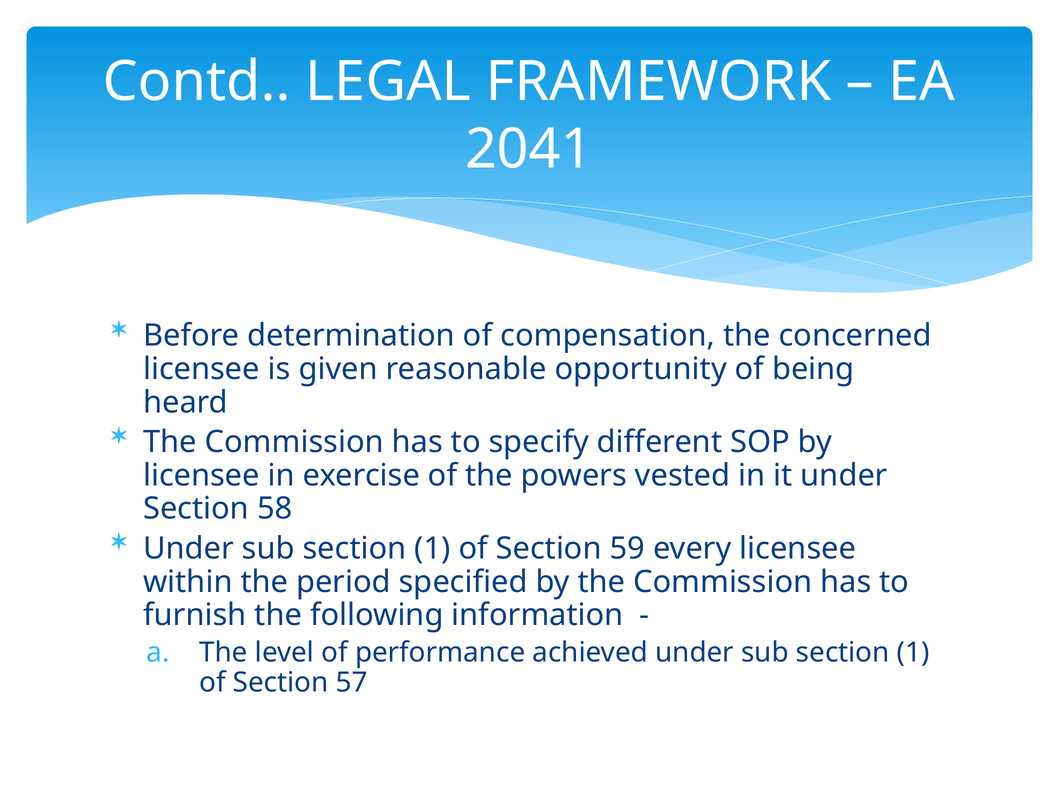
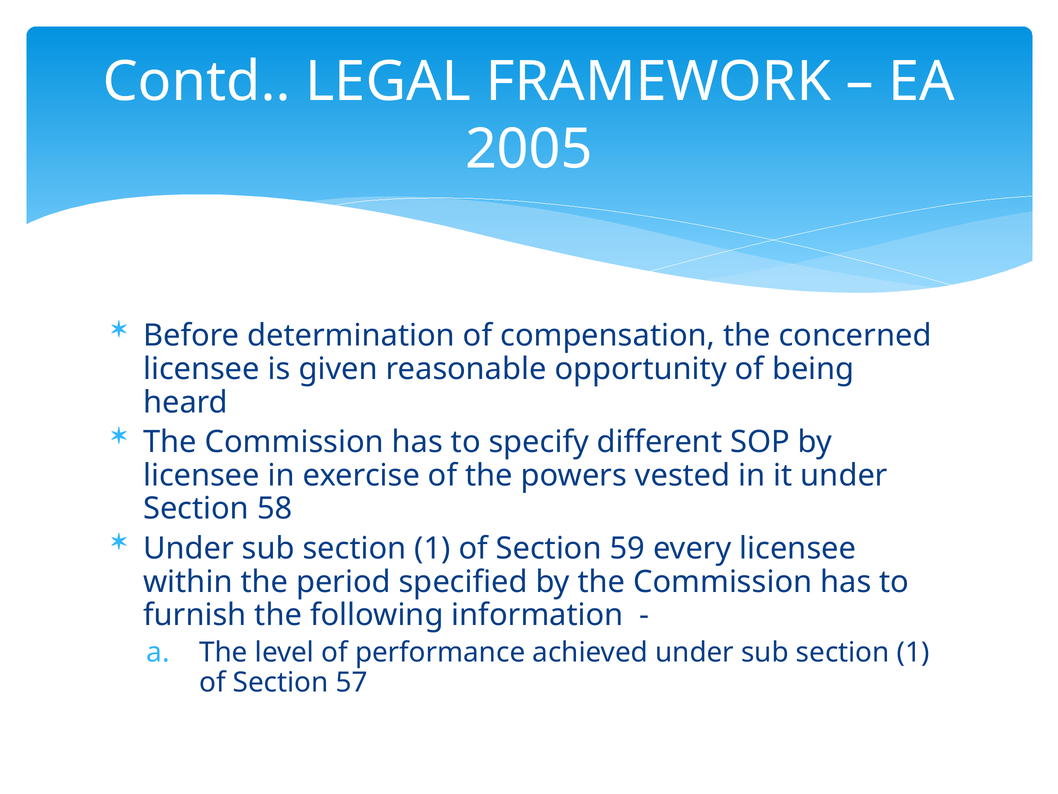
2041: 2041 -> 2005 (529, 149)
